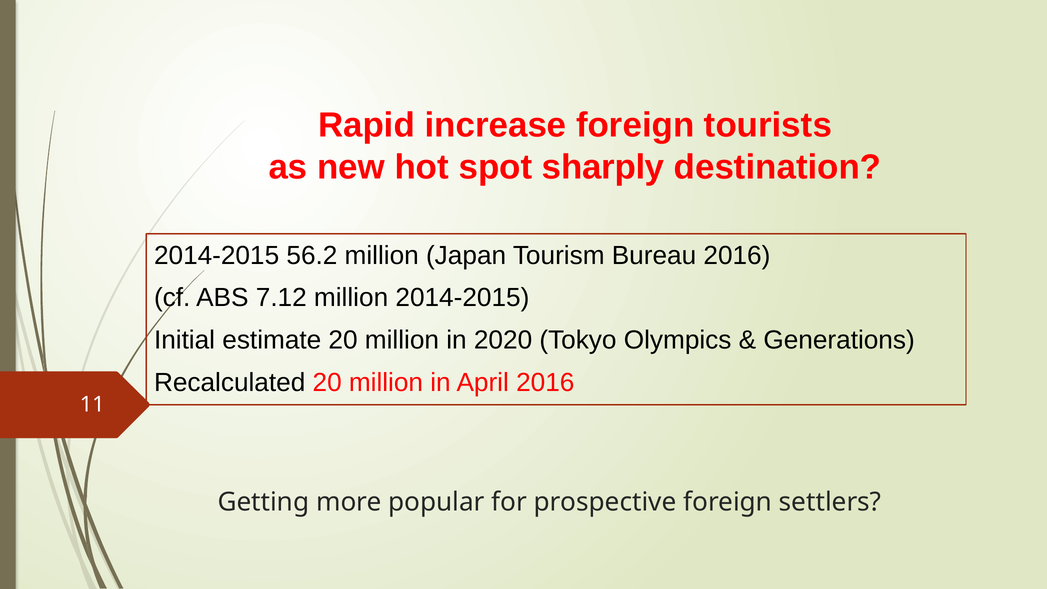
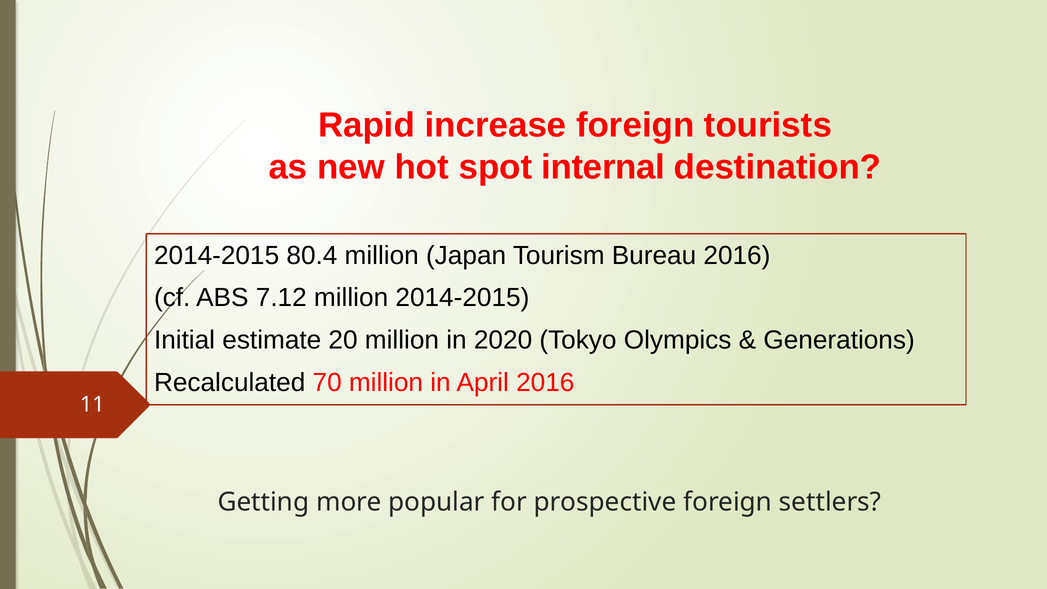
sharply: sharply -> internal (603, 167)
56.2: 56.2 -> 80.4 (312, 255)
Recalculated 20: 20 -> 70 (327, 382)
